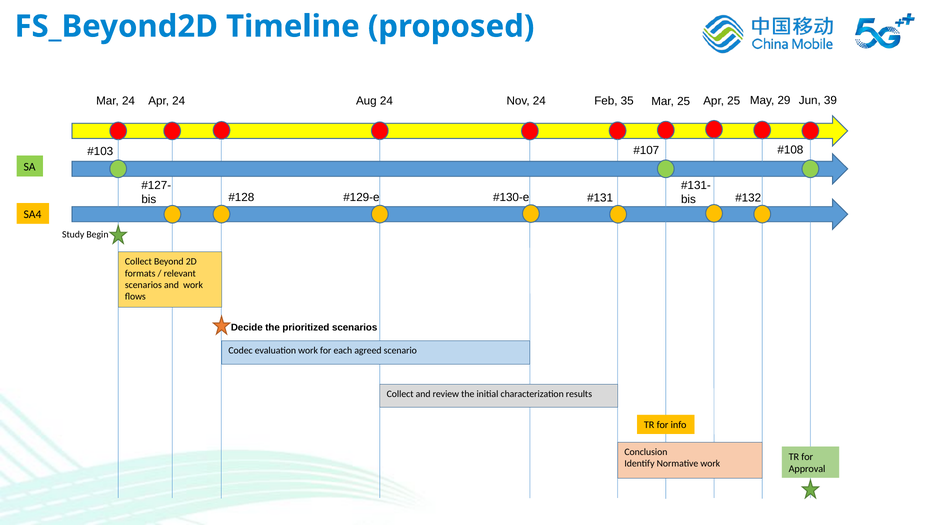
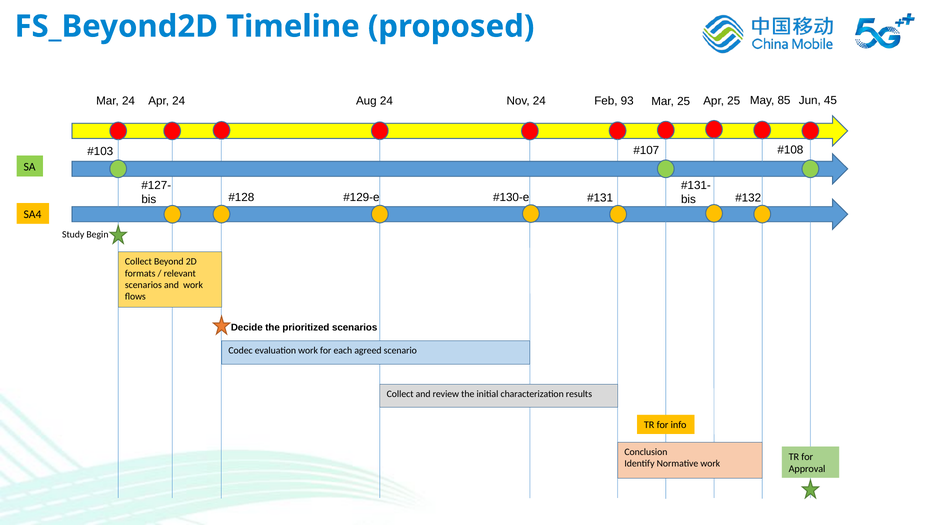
29: 29 -> 85 (784, 101)
35: 35 -> 93 (627, 101)
39: 39 -> 45 (830, 101)
